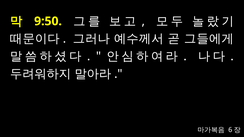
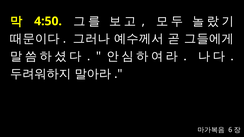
9:50: 9:50 -> 4:50 (48, 21)
